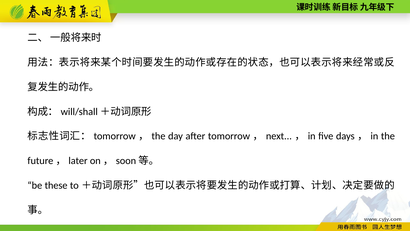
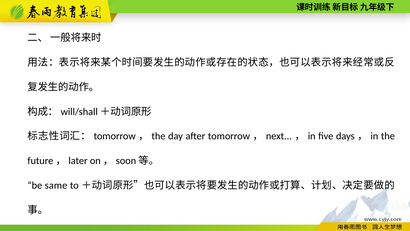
these: these -> same (56, 185)
